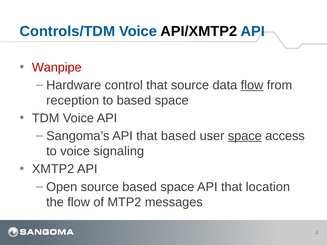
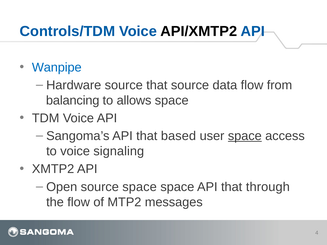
Wanpipe colour: red -> blue (57, 67)
Hardware control: control -> source (124, 85)
flow underline: present -> none (252, 85)
reception: reception -> balancing (73, 100)
to based: based -> allows (134, 100)
source based: based -> space (140, 187)
location: location -> through (268, 187)
